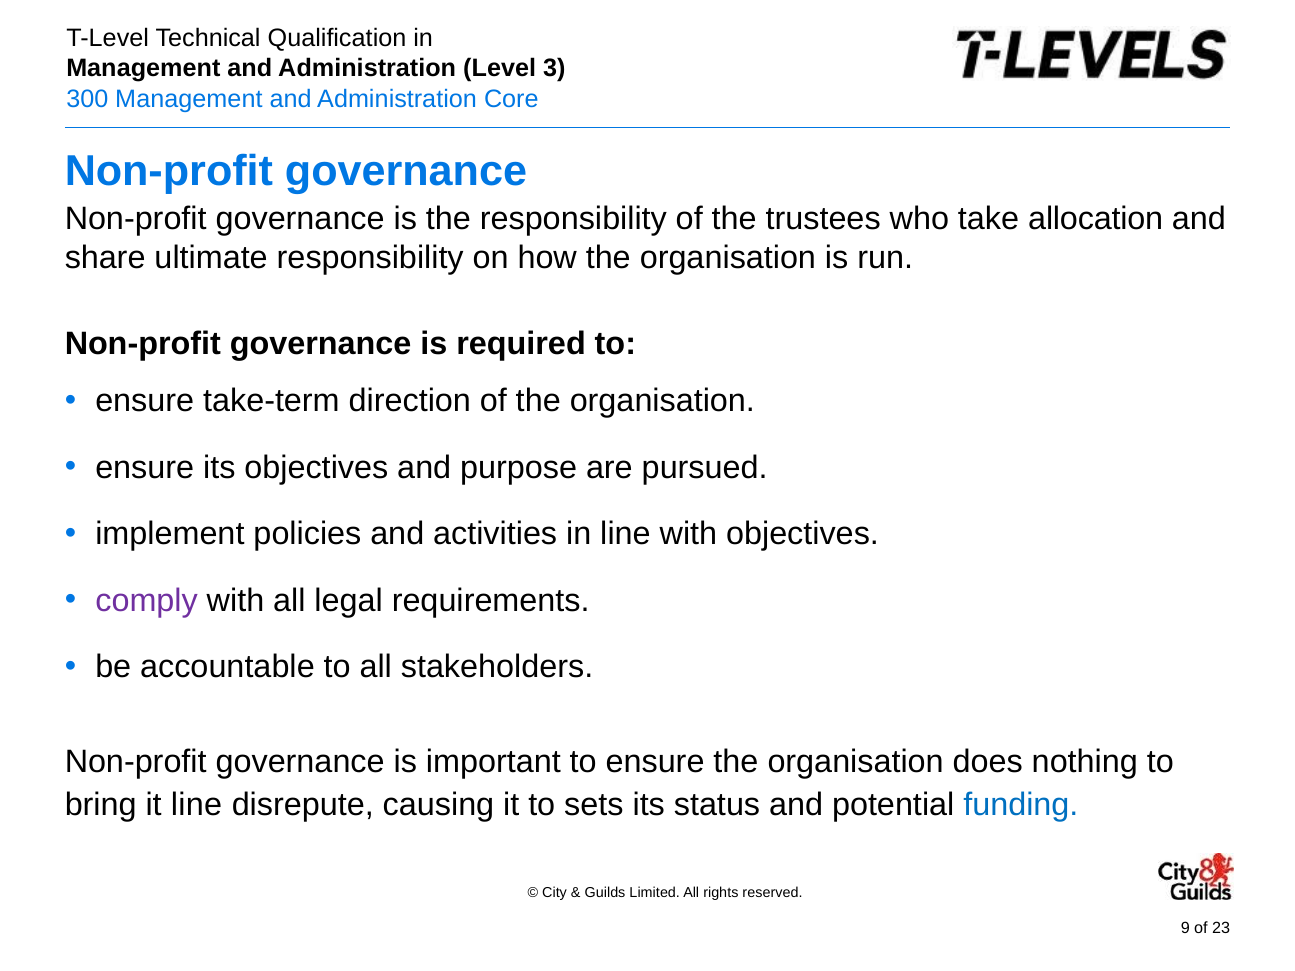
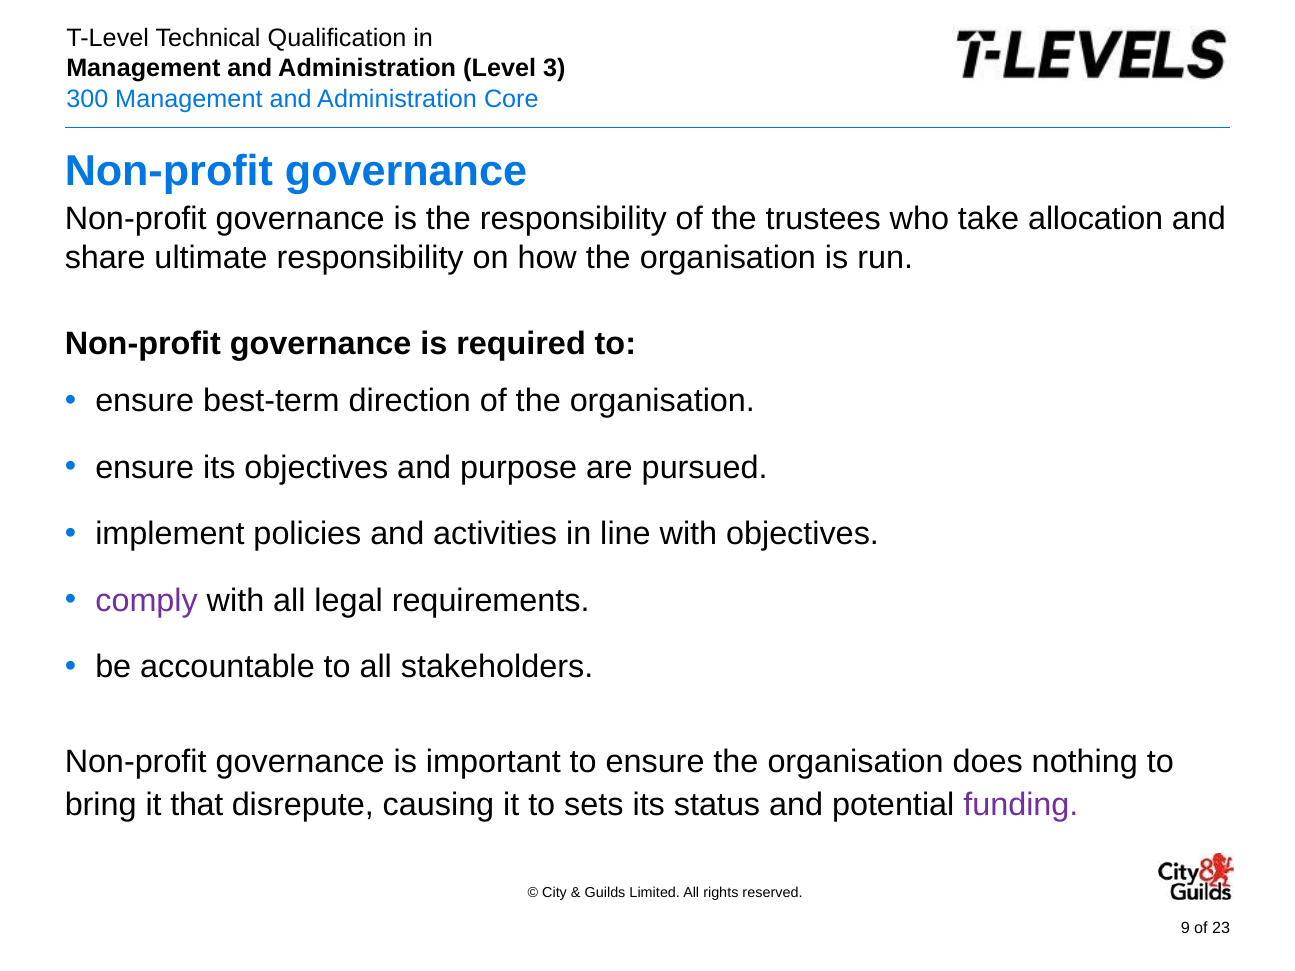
take-term: take-term -> best-term (271, 401)
it line: line -> that (197, 806)
funding colour: blue -> purple (1021, 806)
